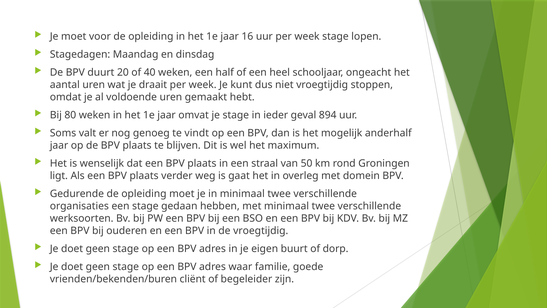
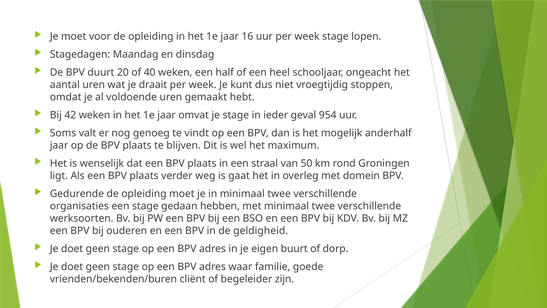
80: 80 -> 42 (70, 115)
894: 894 -> 954 (328, 115)
de vroegtijdig: vroegtijdig -> geldigheid (261, 230)
